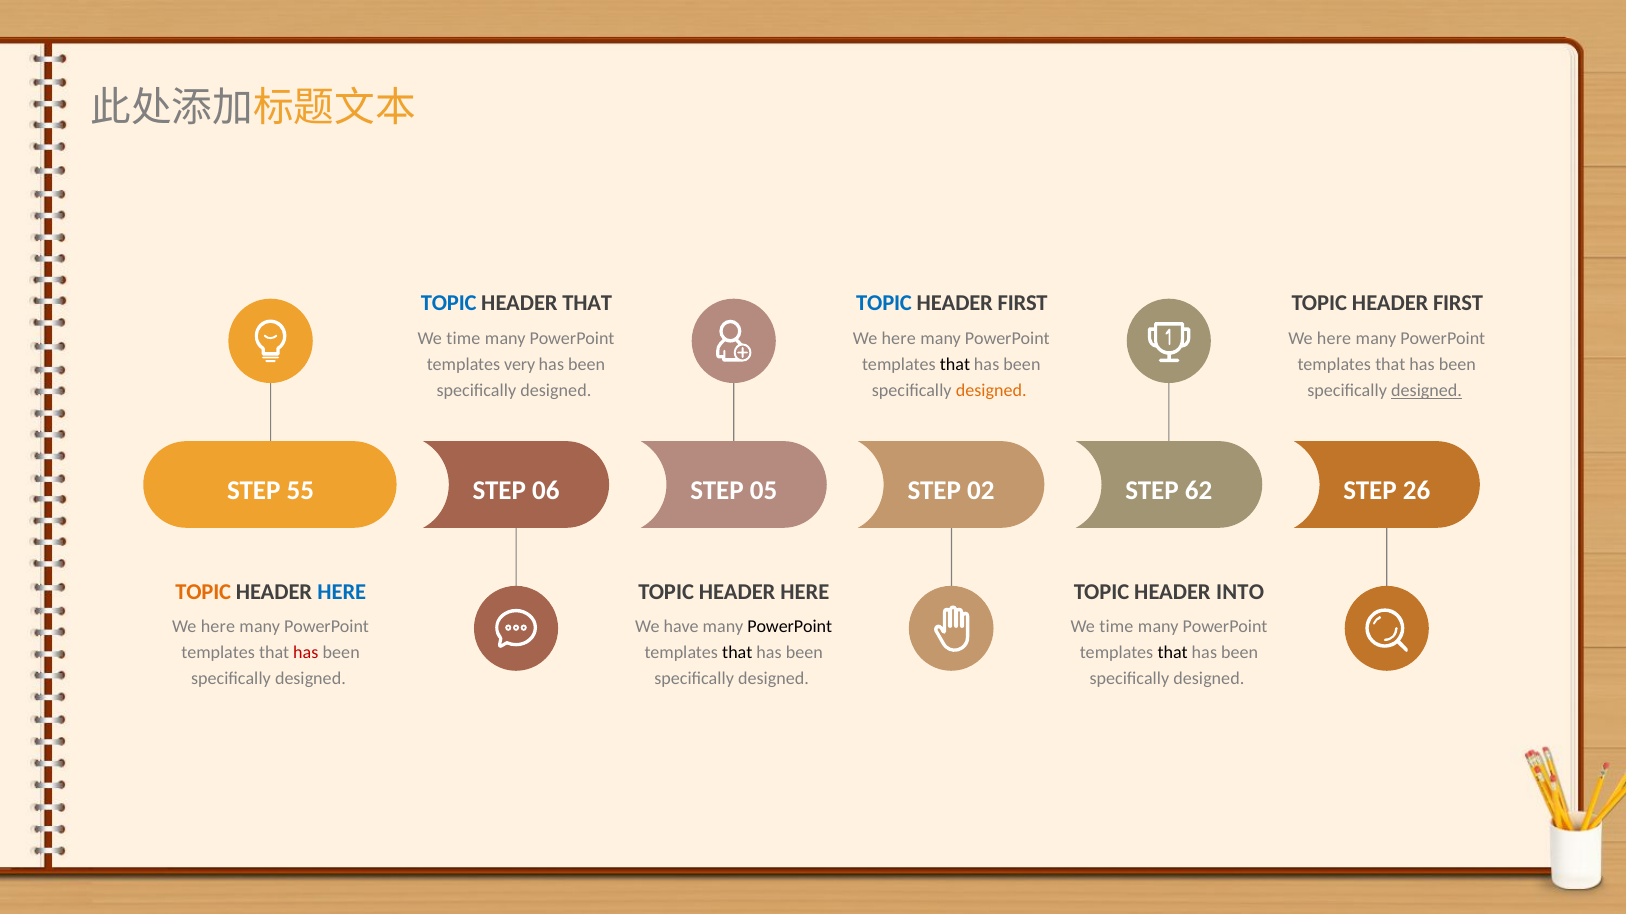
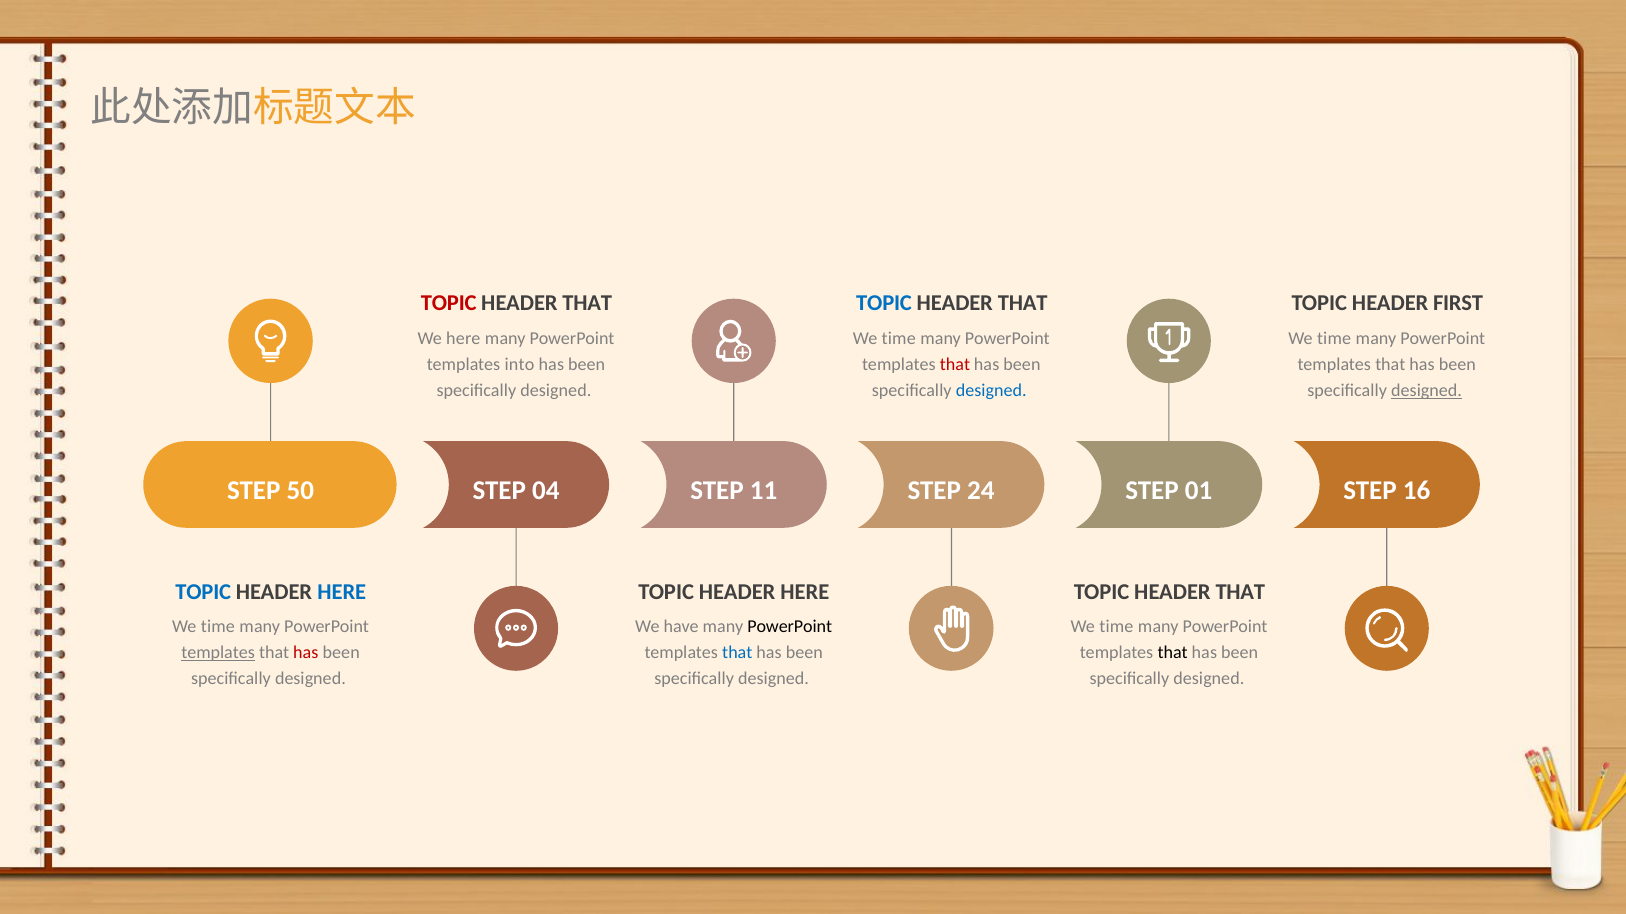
TOPIC colour: blue -> red (449, 304)
FIRST: FIRST -> THAT (1023, 304)
time: time -> here (463, 339)
here: here -> time (899, 339)
here: here -> time (1334, 339)
very: very -> into (519, 365)
that colour: black -> red (955, 365)
designed colour: orange -> blue (991, 391)
55: 55 -> 50 (300, 491)
06: 06 -> 04 (546, 491)
05: 05 -> 11 (763, 491)
02: 02 -> 24 (981, 491)
62: 62 -> 01 (1199, 491)
26: 26 -> 16 (1417, 491)
TOPIC colour: orange -> blue (203, 592)
INTO: INTO -> THAT (1240, 592)
here: here -> time (218, 627)
templates underline: none -> present (218, 653)
that colour: black -> blue (737, 653)
